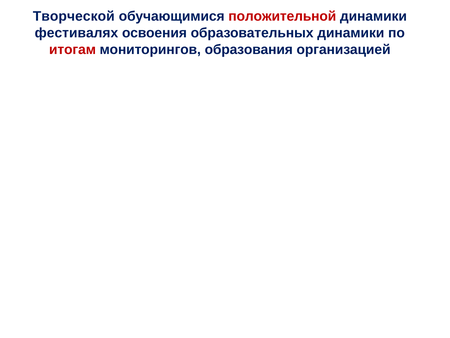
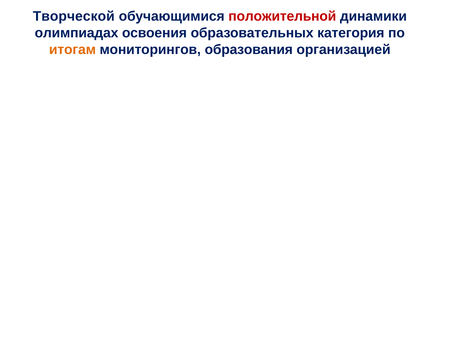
фестивалях: фестивалях -> олимпиадах (77, 33)
образовательных динамики: динамики -> категория (351, 33)
итогам colour: red -> orange (72, 49)
